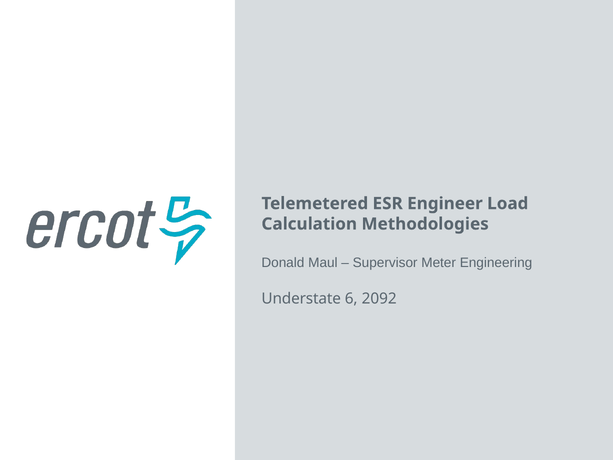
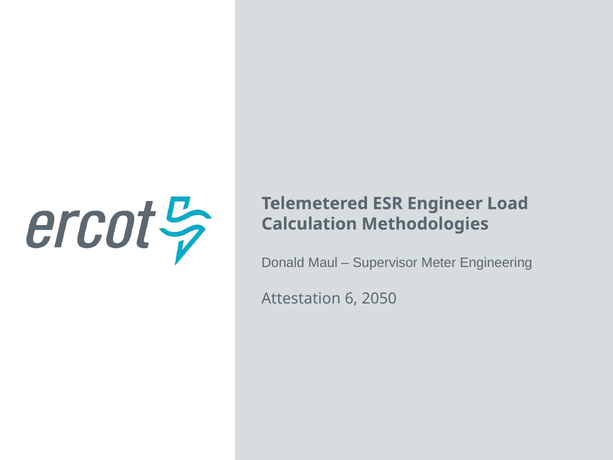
Understate: Understate -> Attestation (301, 298)
2092: 2092 -> 2050 (379, 298)
